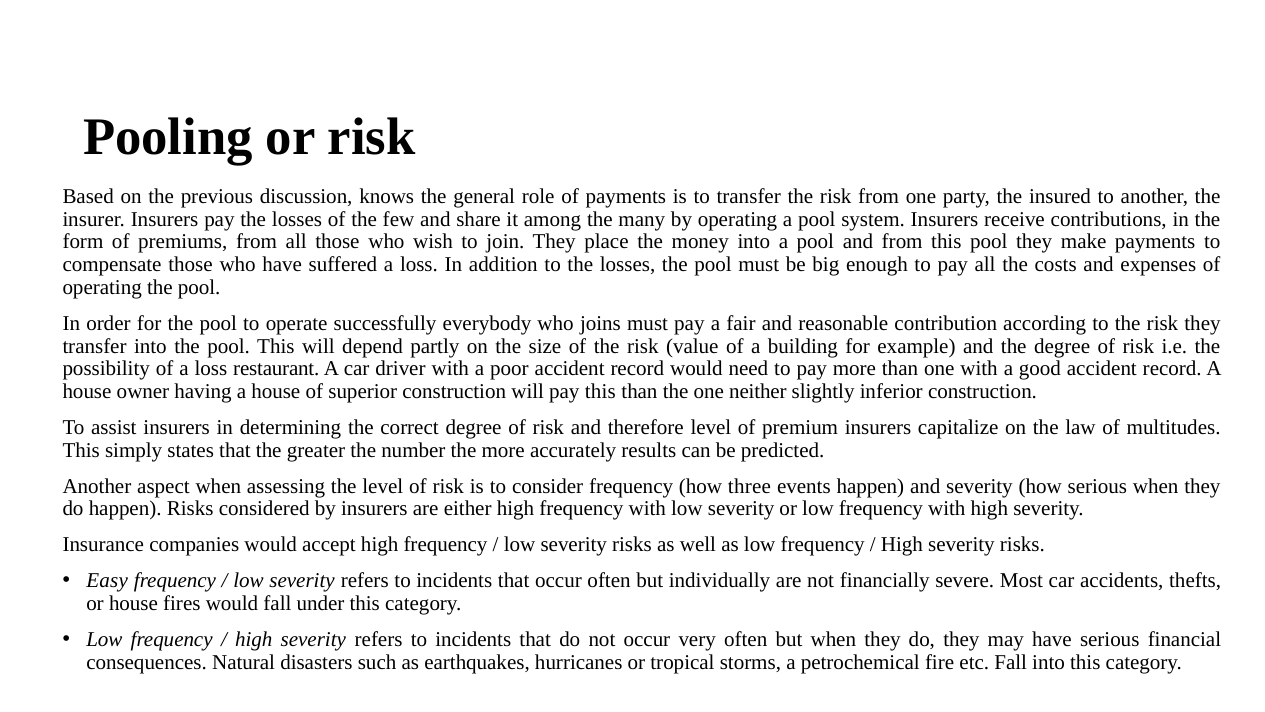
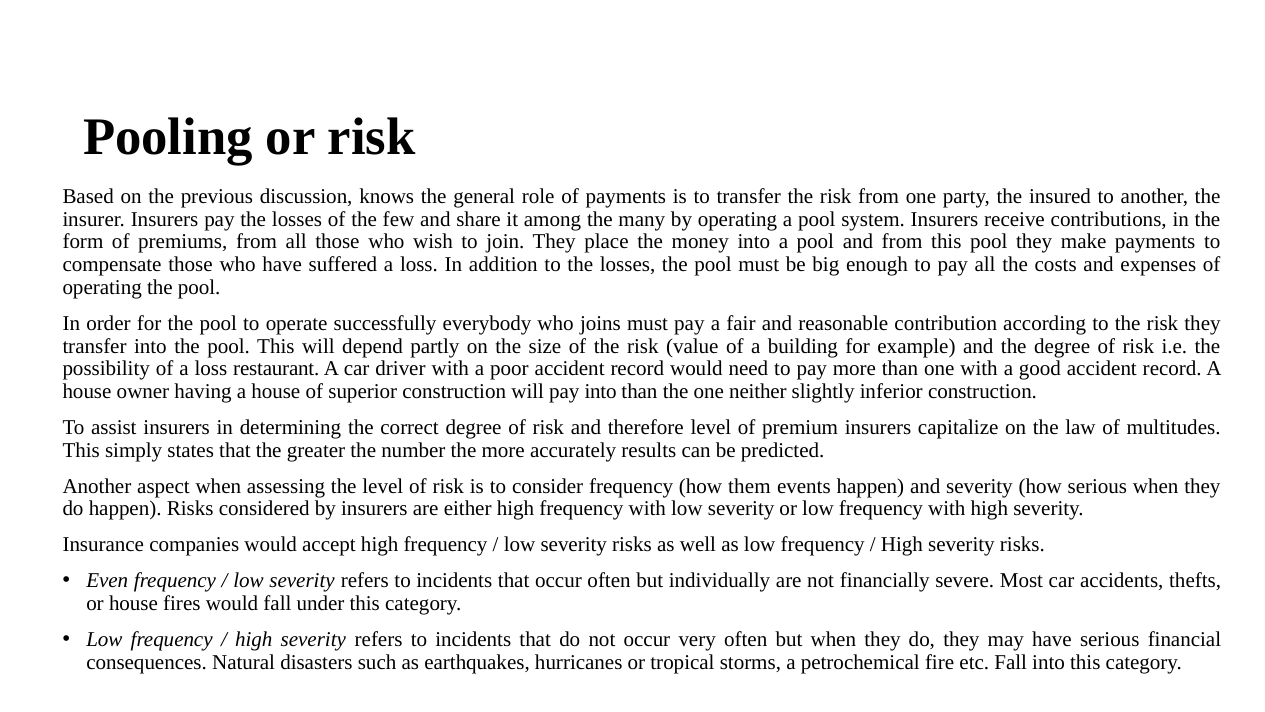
pay this: this -> into (601, 391)
three: three -> them (749, 486)
Easy: Easy -> Even (107, 581)
